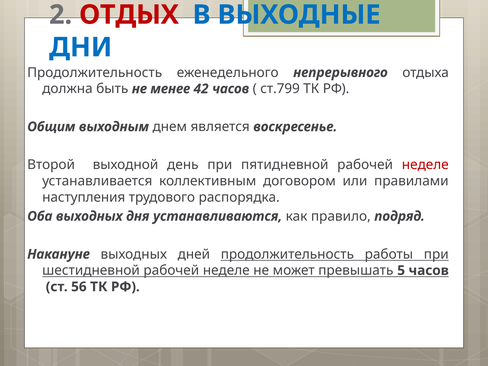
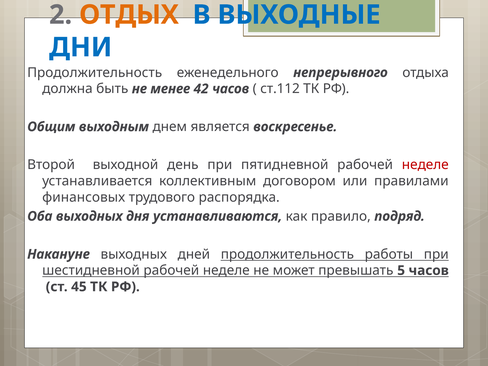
ОТДЫХ colour: red -> orange (129, 15)
ст.799: ст.799 -> ст.112 (280, 89)
наступления: наступления -> финансовых (84, 197)
56: 56 -> 45 (79, 287)
